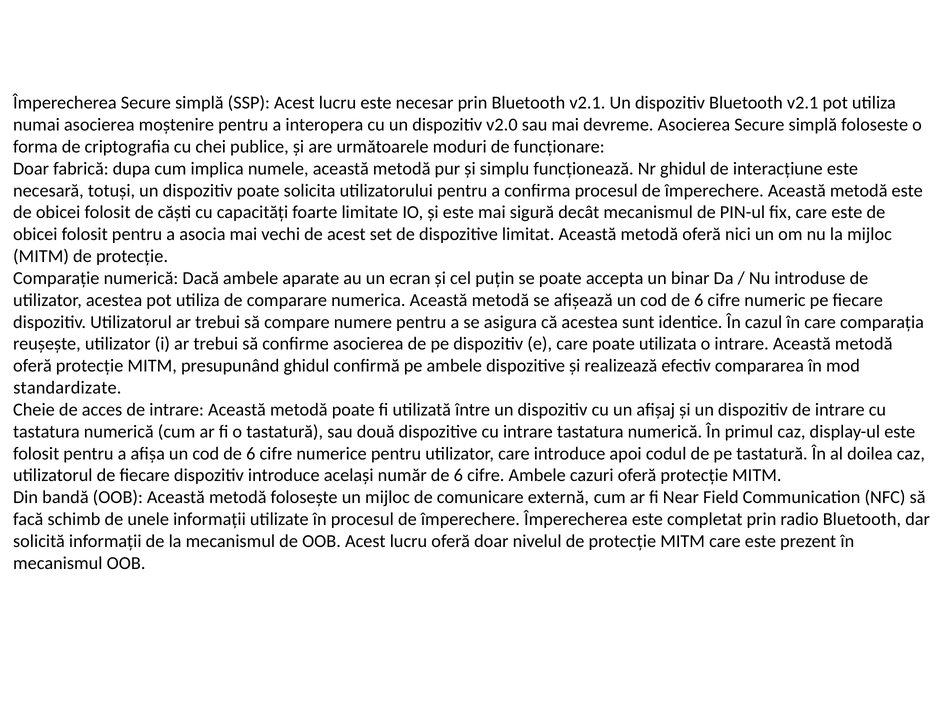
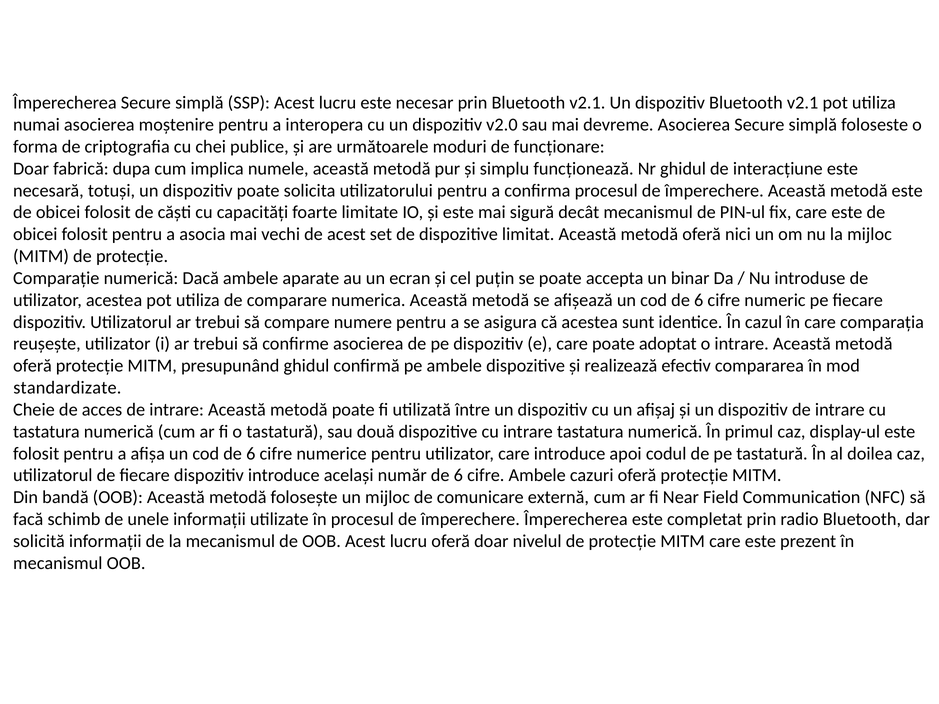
utilizata: utilizata -> adoptat (668, 344)
